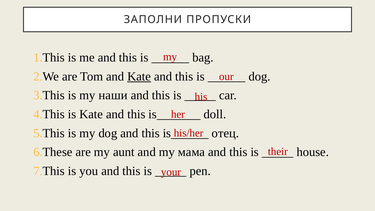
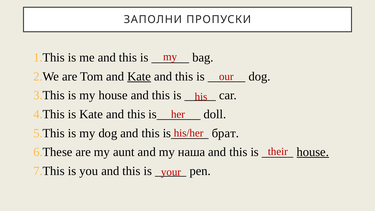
my наши: наши -> house (113, 95)
отец: отец -> брат (225, 133)
мама: мама -> наша (192, 152)
house underline: none -> present (313, 152)
